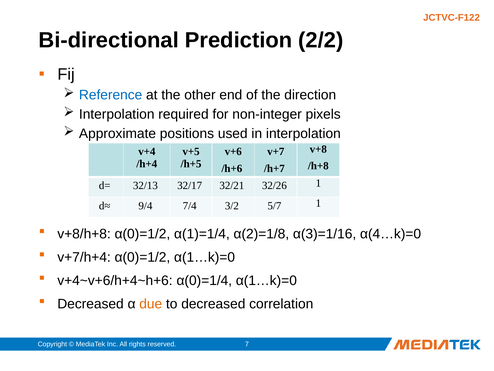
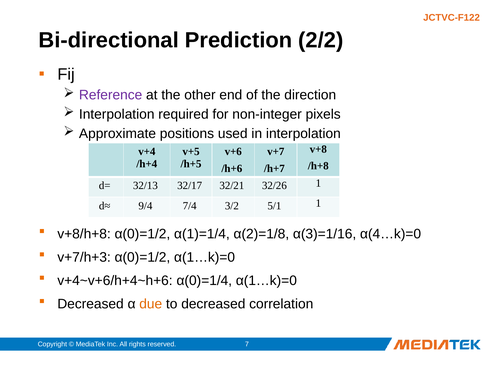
Reference colour: blue -> purple (111, 95)
5/7: 5/7 -> 5/1 (274, 205)
v+7/h+4: v+7/h+4 -> v+7/h+3 (84, 257)
